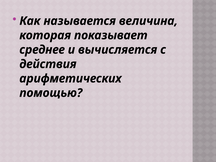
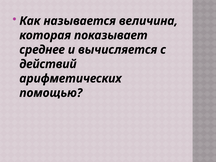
действия: действия -> действий (48, 64)
